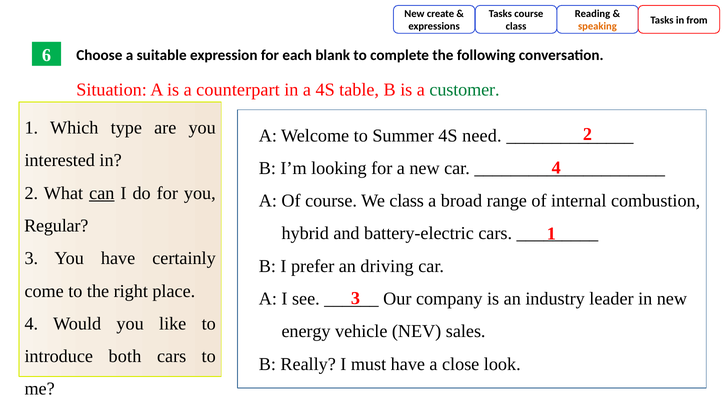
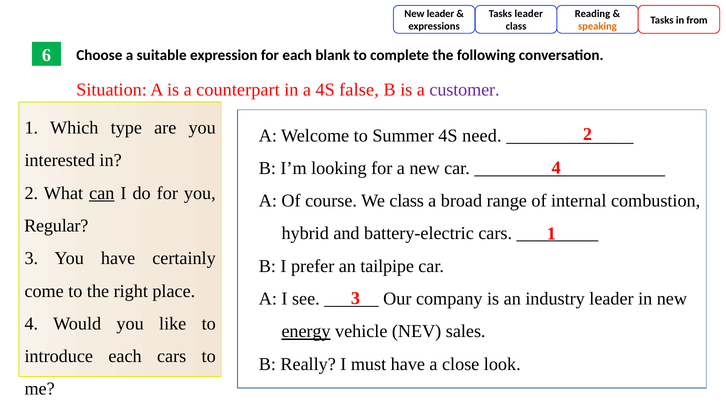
New create: create -> leader (441, 14)
Tasks course: course -> leader (529, 14)
table: table -> false (359, 90)
customer colour: green -> purple (465, 90)
driving: driving -> tailpipe (387, 266)
energy underline: none -> present (306, 332)
introduce both: both -> each (125, 357)
